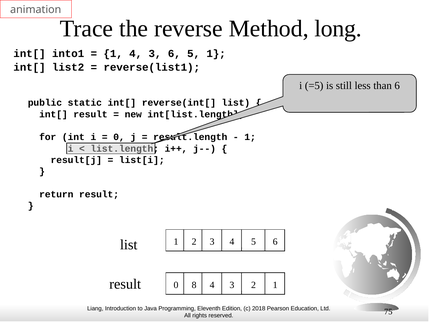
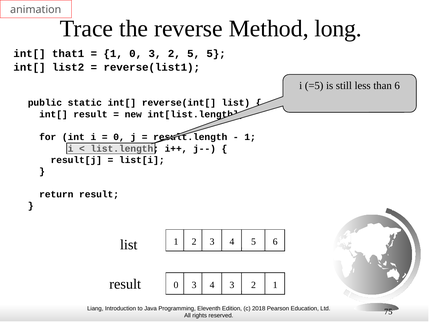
into1: into1 -> that1 (68, 53)
1 4: 4 -> 0 (136, 53)
6: 6 -> 2 (174, 53)
5 1: 1 -> 5 (216, 53)
8: 8 -> 3 (194, 285)
